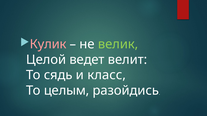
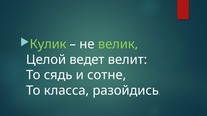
Кулик colour: pink -> light green (48, 44)
класс: класс -> сотне (107, 75)
целым: целым -> класса (66, 91)
